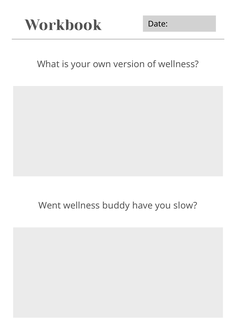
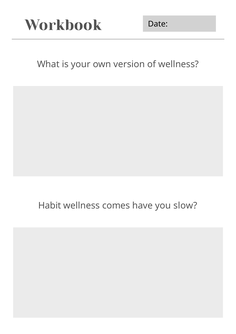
Went: Went -> Habit (50, 206)
buddy: buddy -> comes (116, 206)
